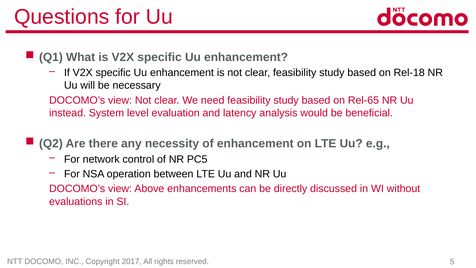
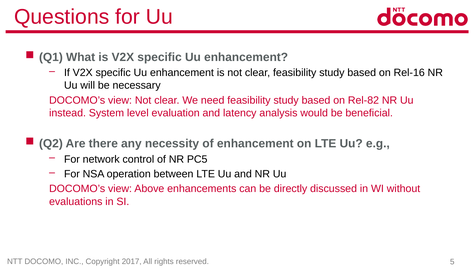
Rel-18: Rel-18 -> Rel-16 (409, 73)
Rel-65: Rel-65 -> Rel-82 (363, 100)
